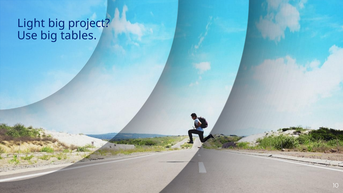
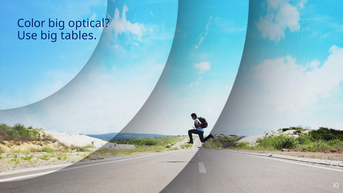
Light: Light -> Color (31, 23)
project: project -> optical (89, 23)
